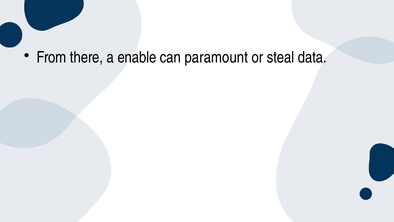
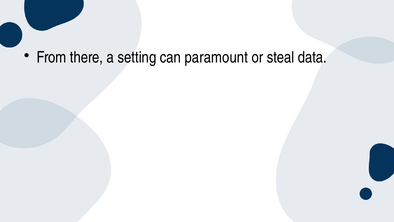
enable: enable -> setting (137, 57)
